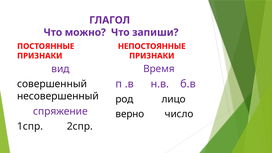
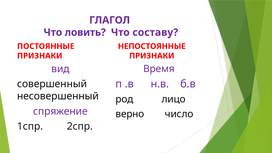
можно: можно -> ловить (85, 32)
запиши: запиши -> составу (155, 32)
